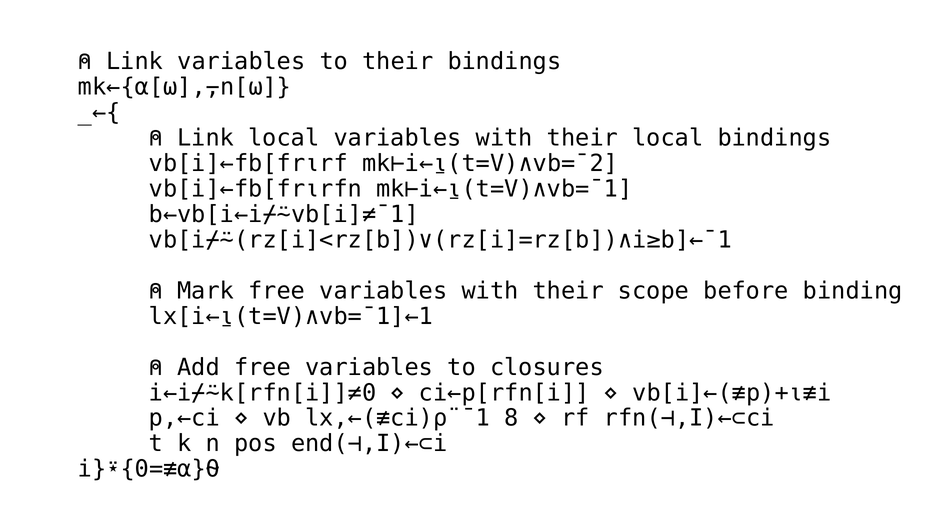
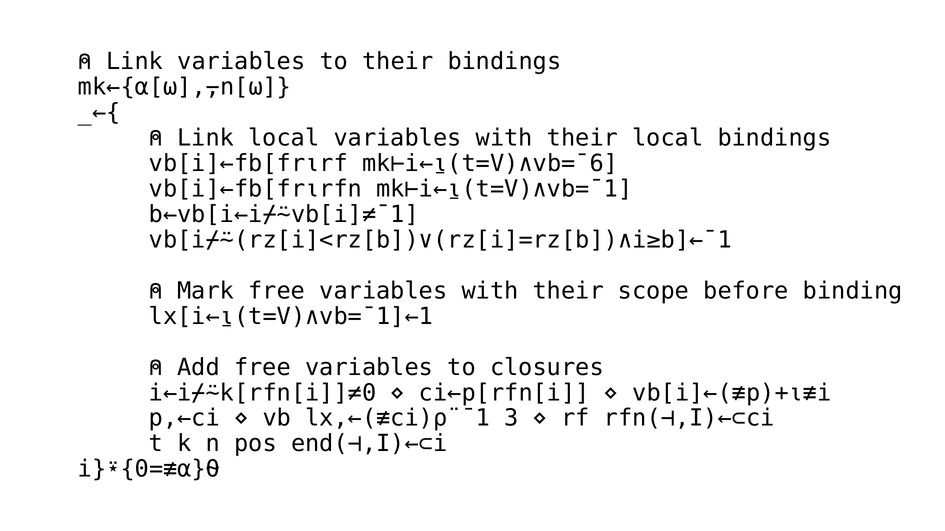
mk⊢i←⍸(t=V)∧vb=¯2: mk⊢i←⍸(t=V)∧vb=¯2 -> mk⊢i←⍸(t=V)∧vb=¯6 (490, 164)
8: 8 -> 3 (511, 419)
